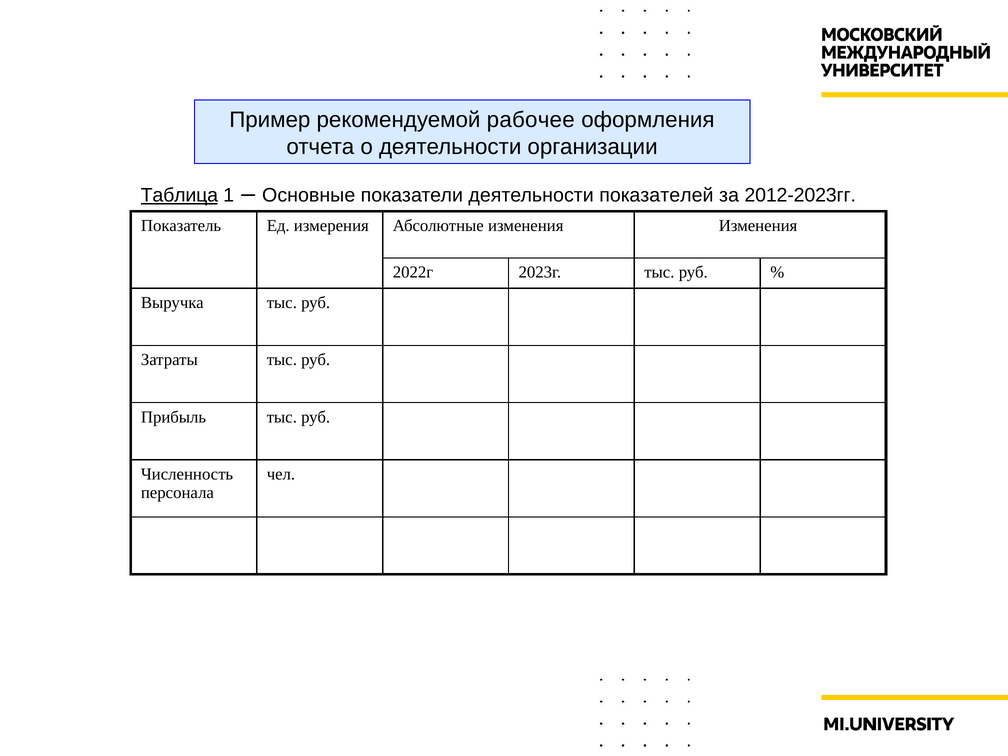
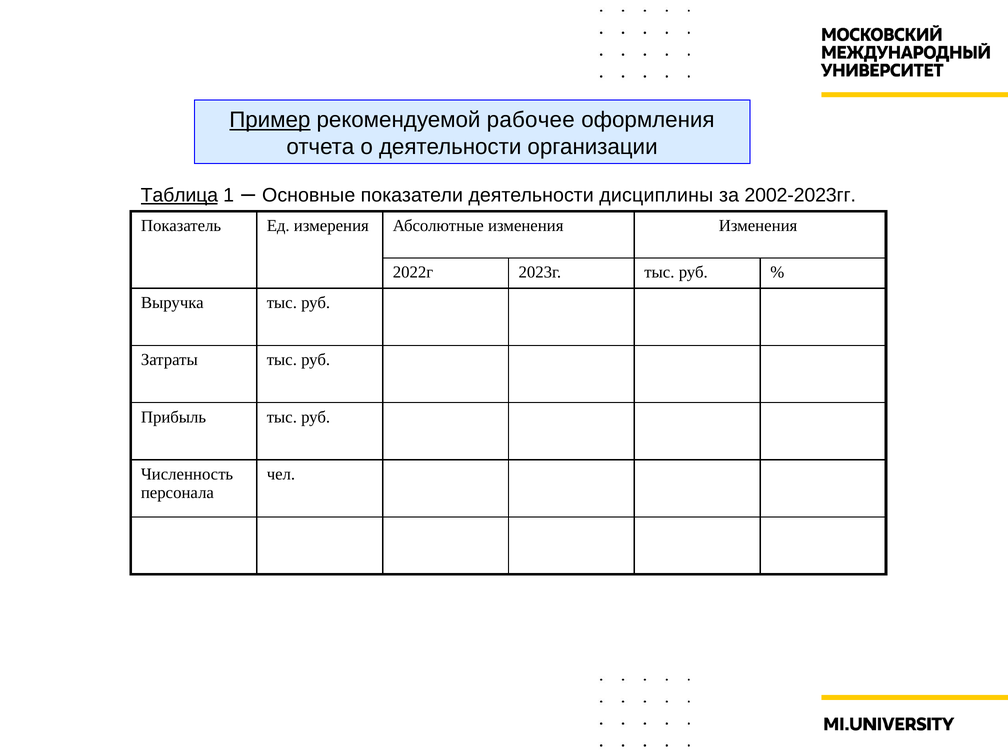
Пример underline: none -> present (270, 120)
показателей: показателей -> дисциплины (656, 195)
2012-2023гг: 2012-2023гг -> 2002-2023гг (800, 195)
